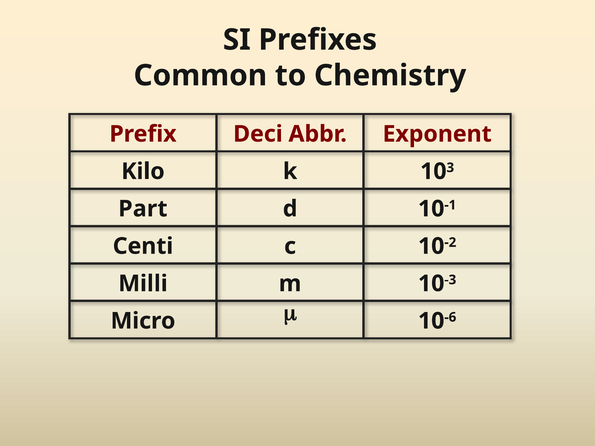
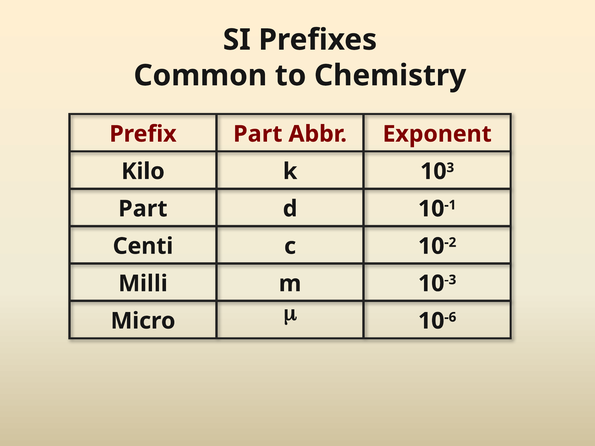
Prefix Deci: Deci -> Part (258, 134)
